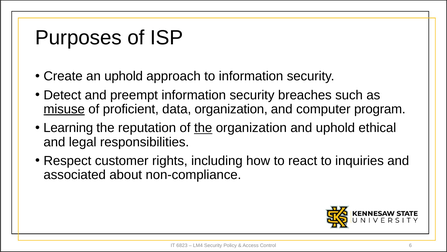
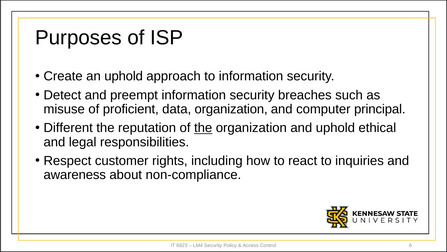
misuse underline: present -> none (64, 109)
program: program -> principal (380, 109)
Learning: Learning -> Different (68, 128)
associated: associated -> awareness (75, 175)
